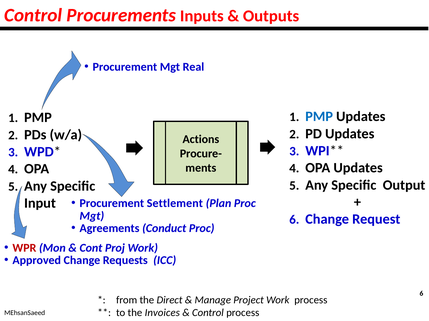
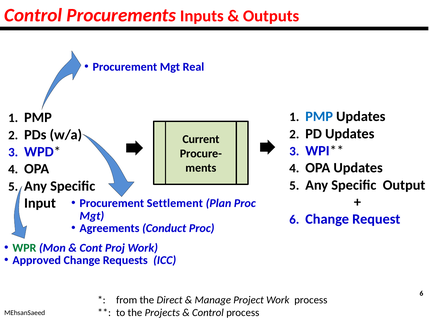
Actions: Actions -> Current (201, 140)
WPR colour: red -> green (24, 248)
Invoices: Invoices -> Projects (162, 314)
